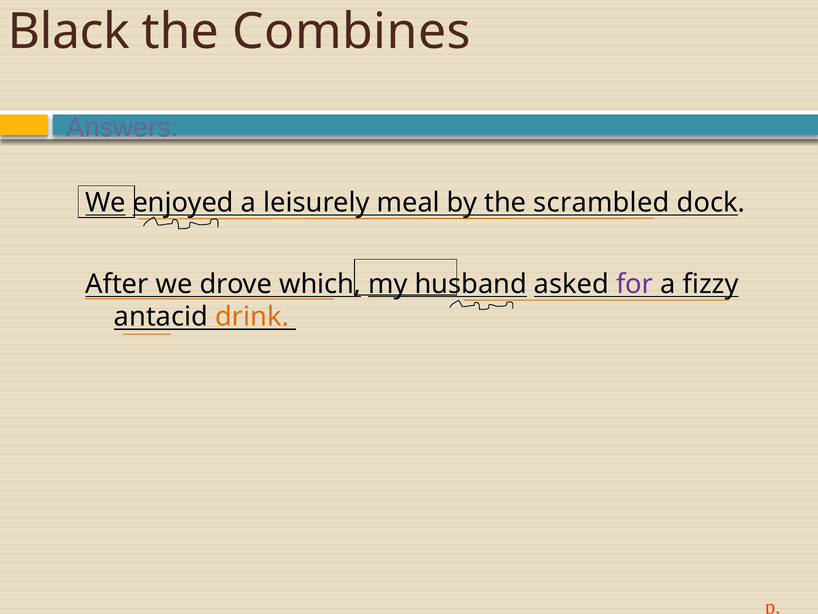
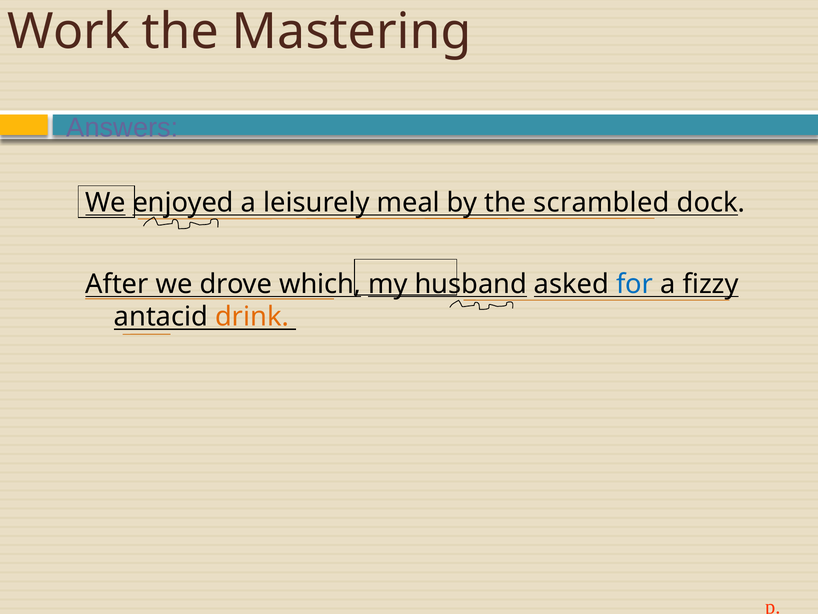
Black: Black -> Work (69, 32)
Combines: Combines -> Mastering (352, 32)
for colour: purple -> blue (635, 284)
